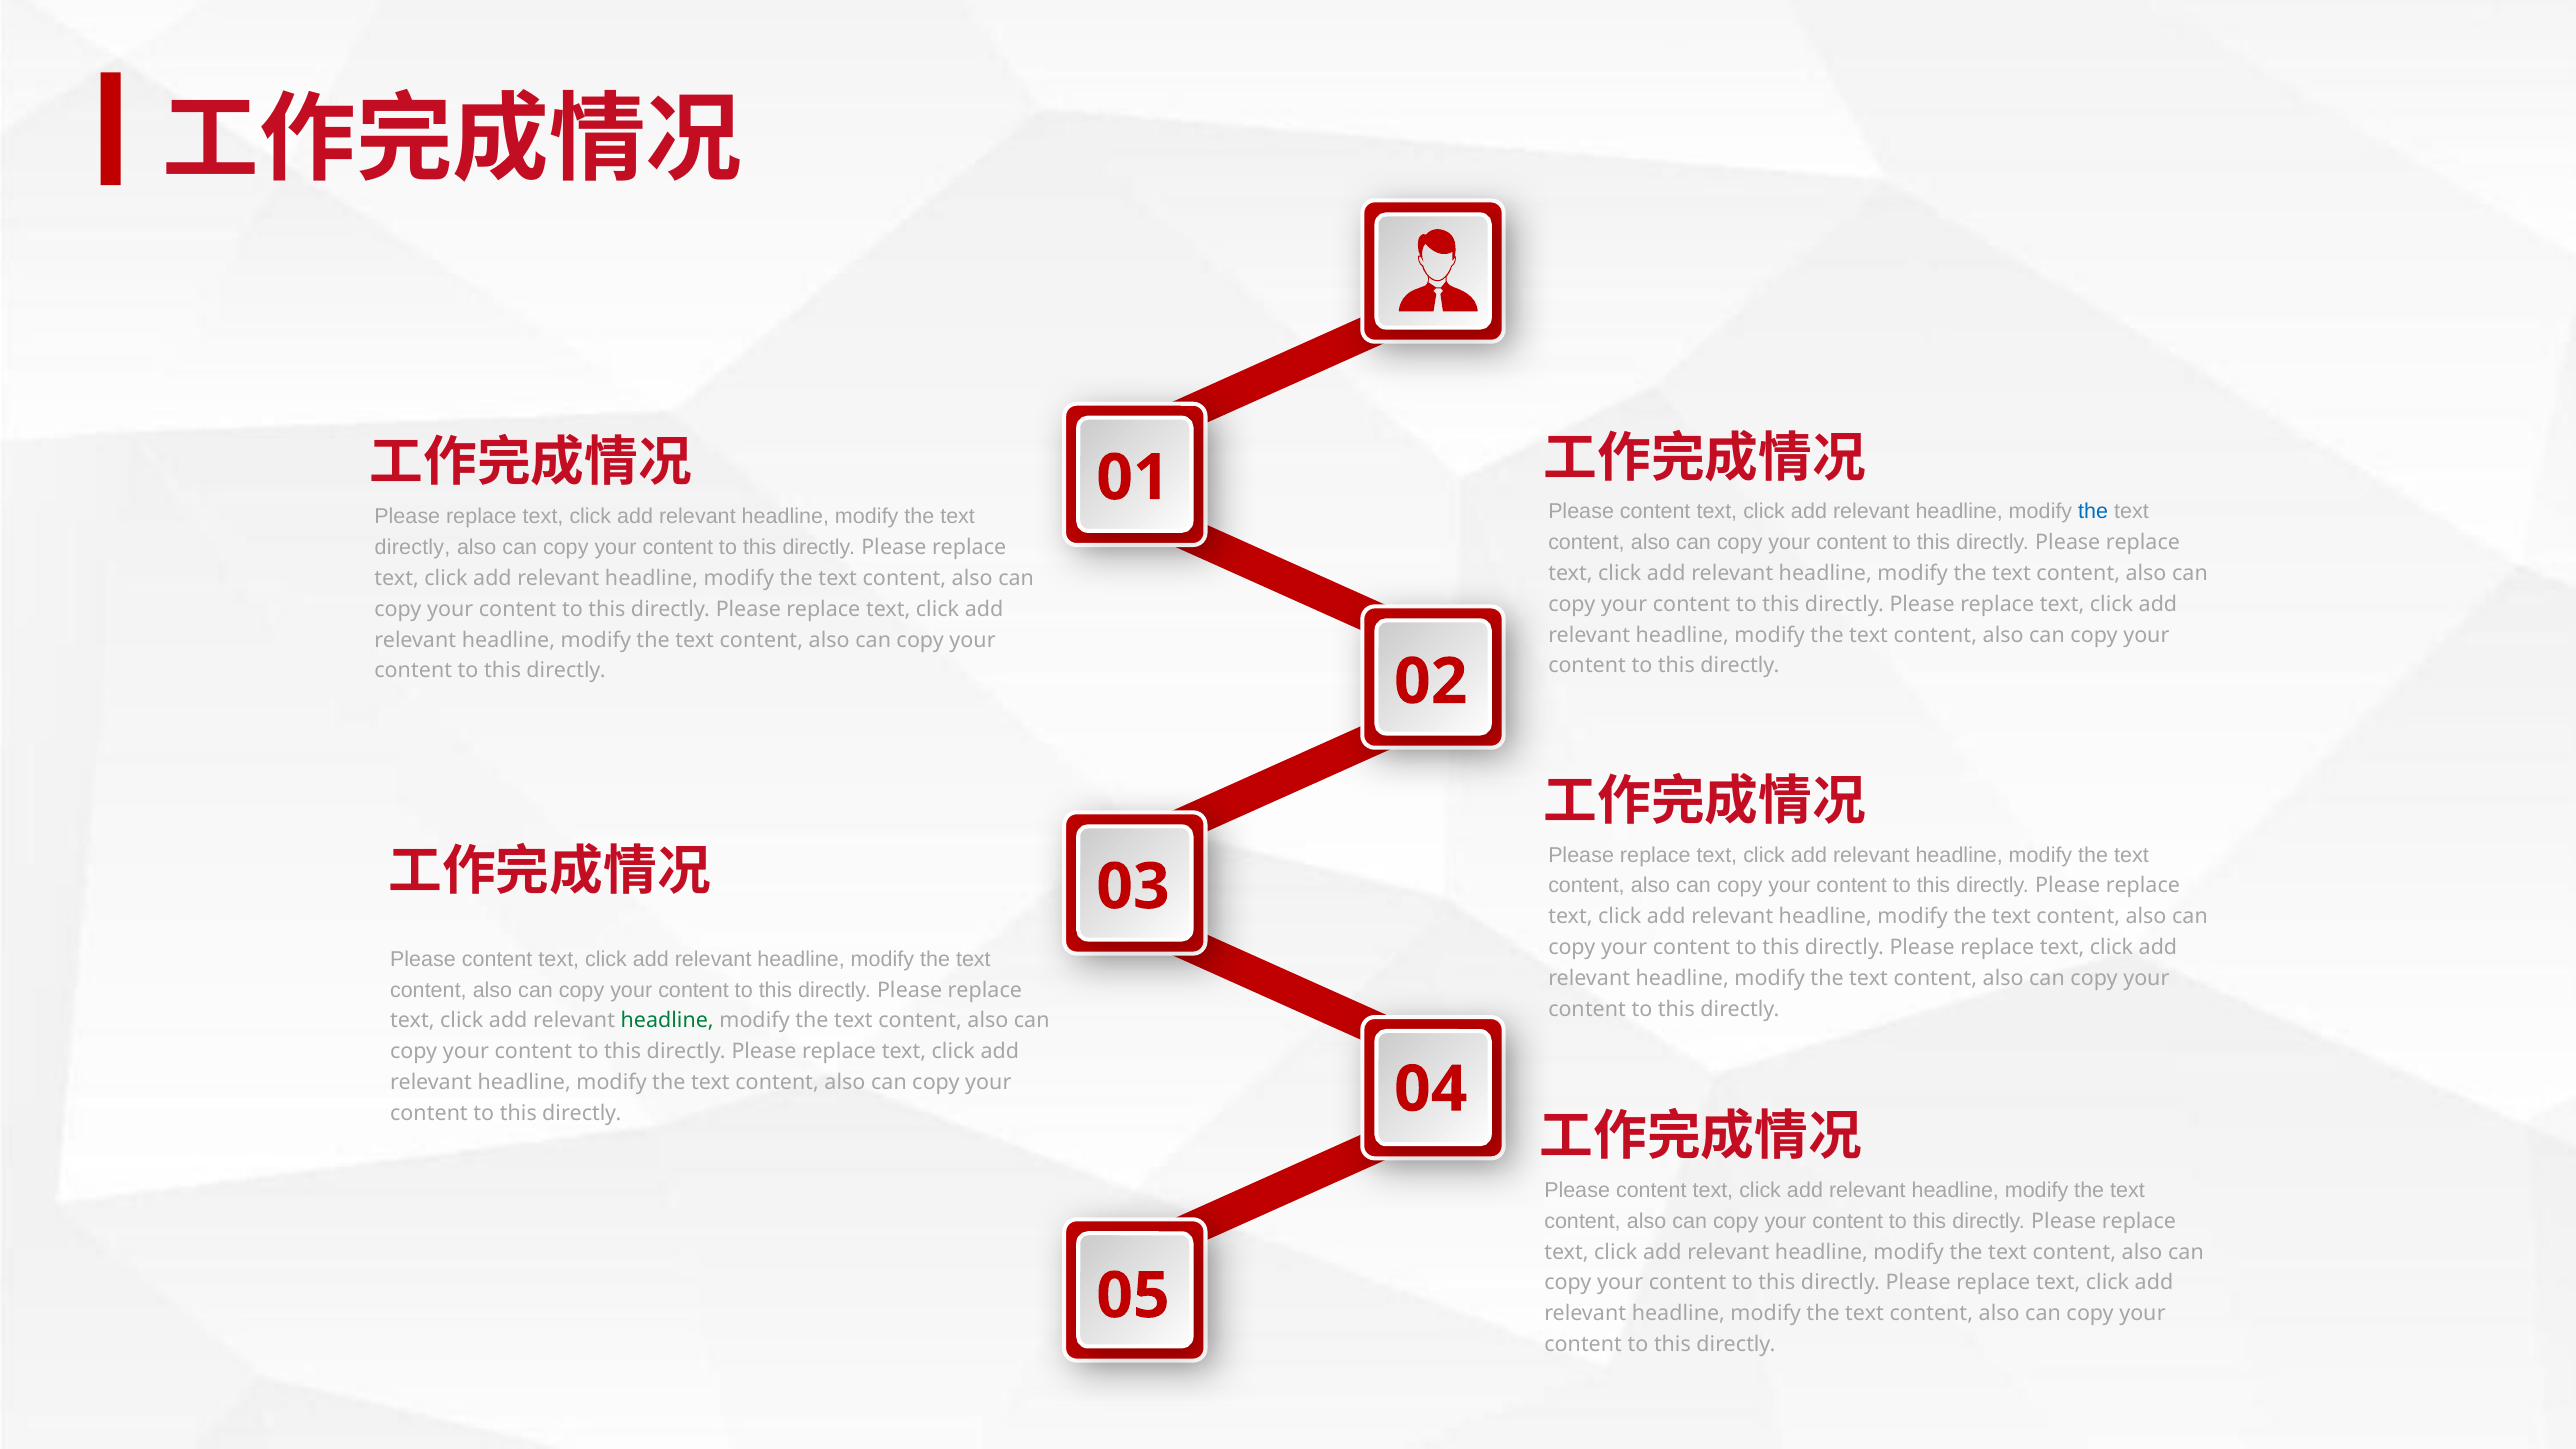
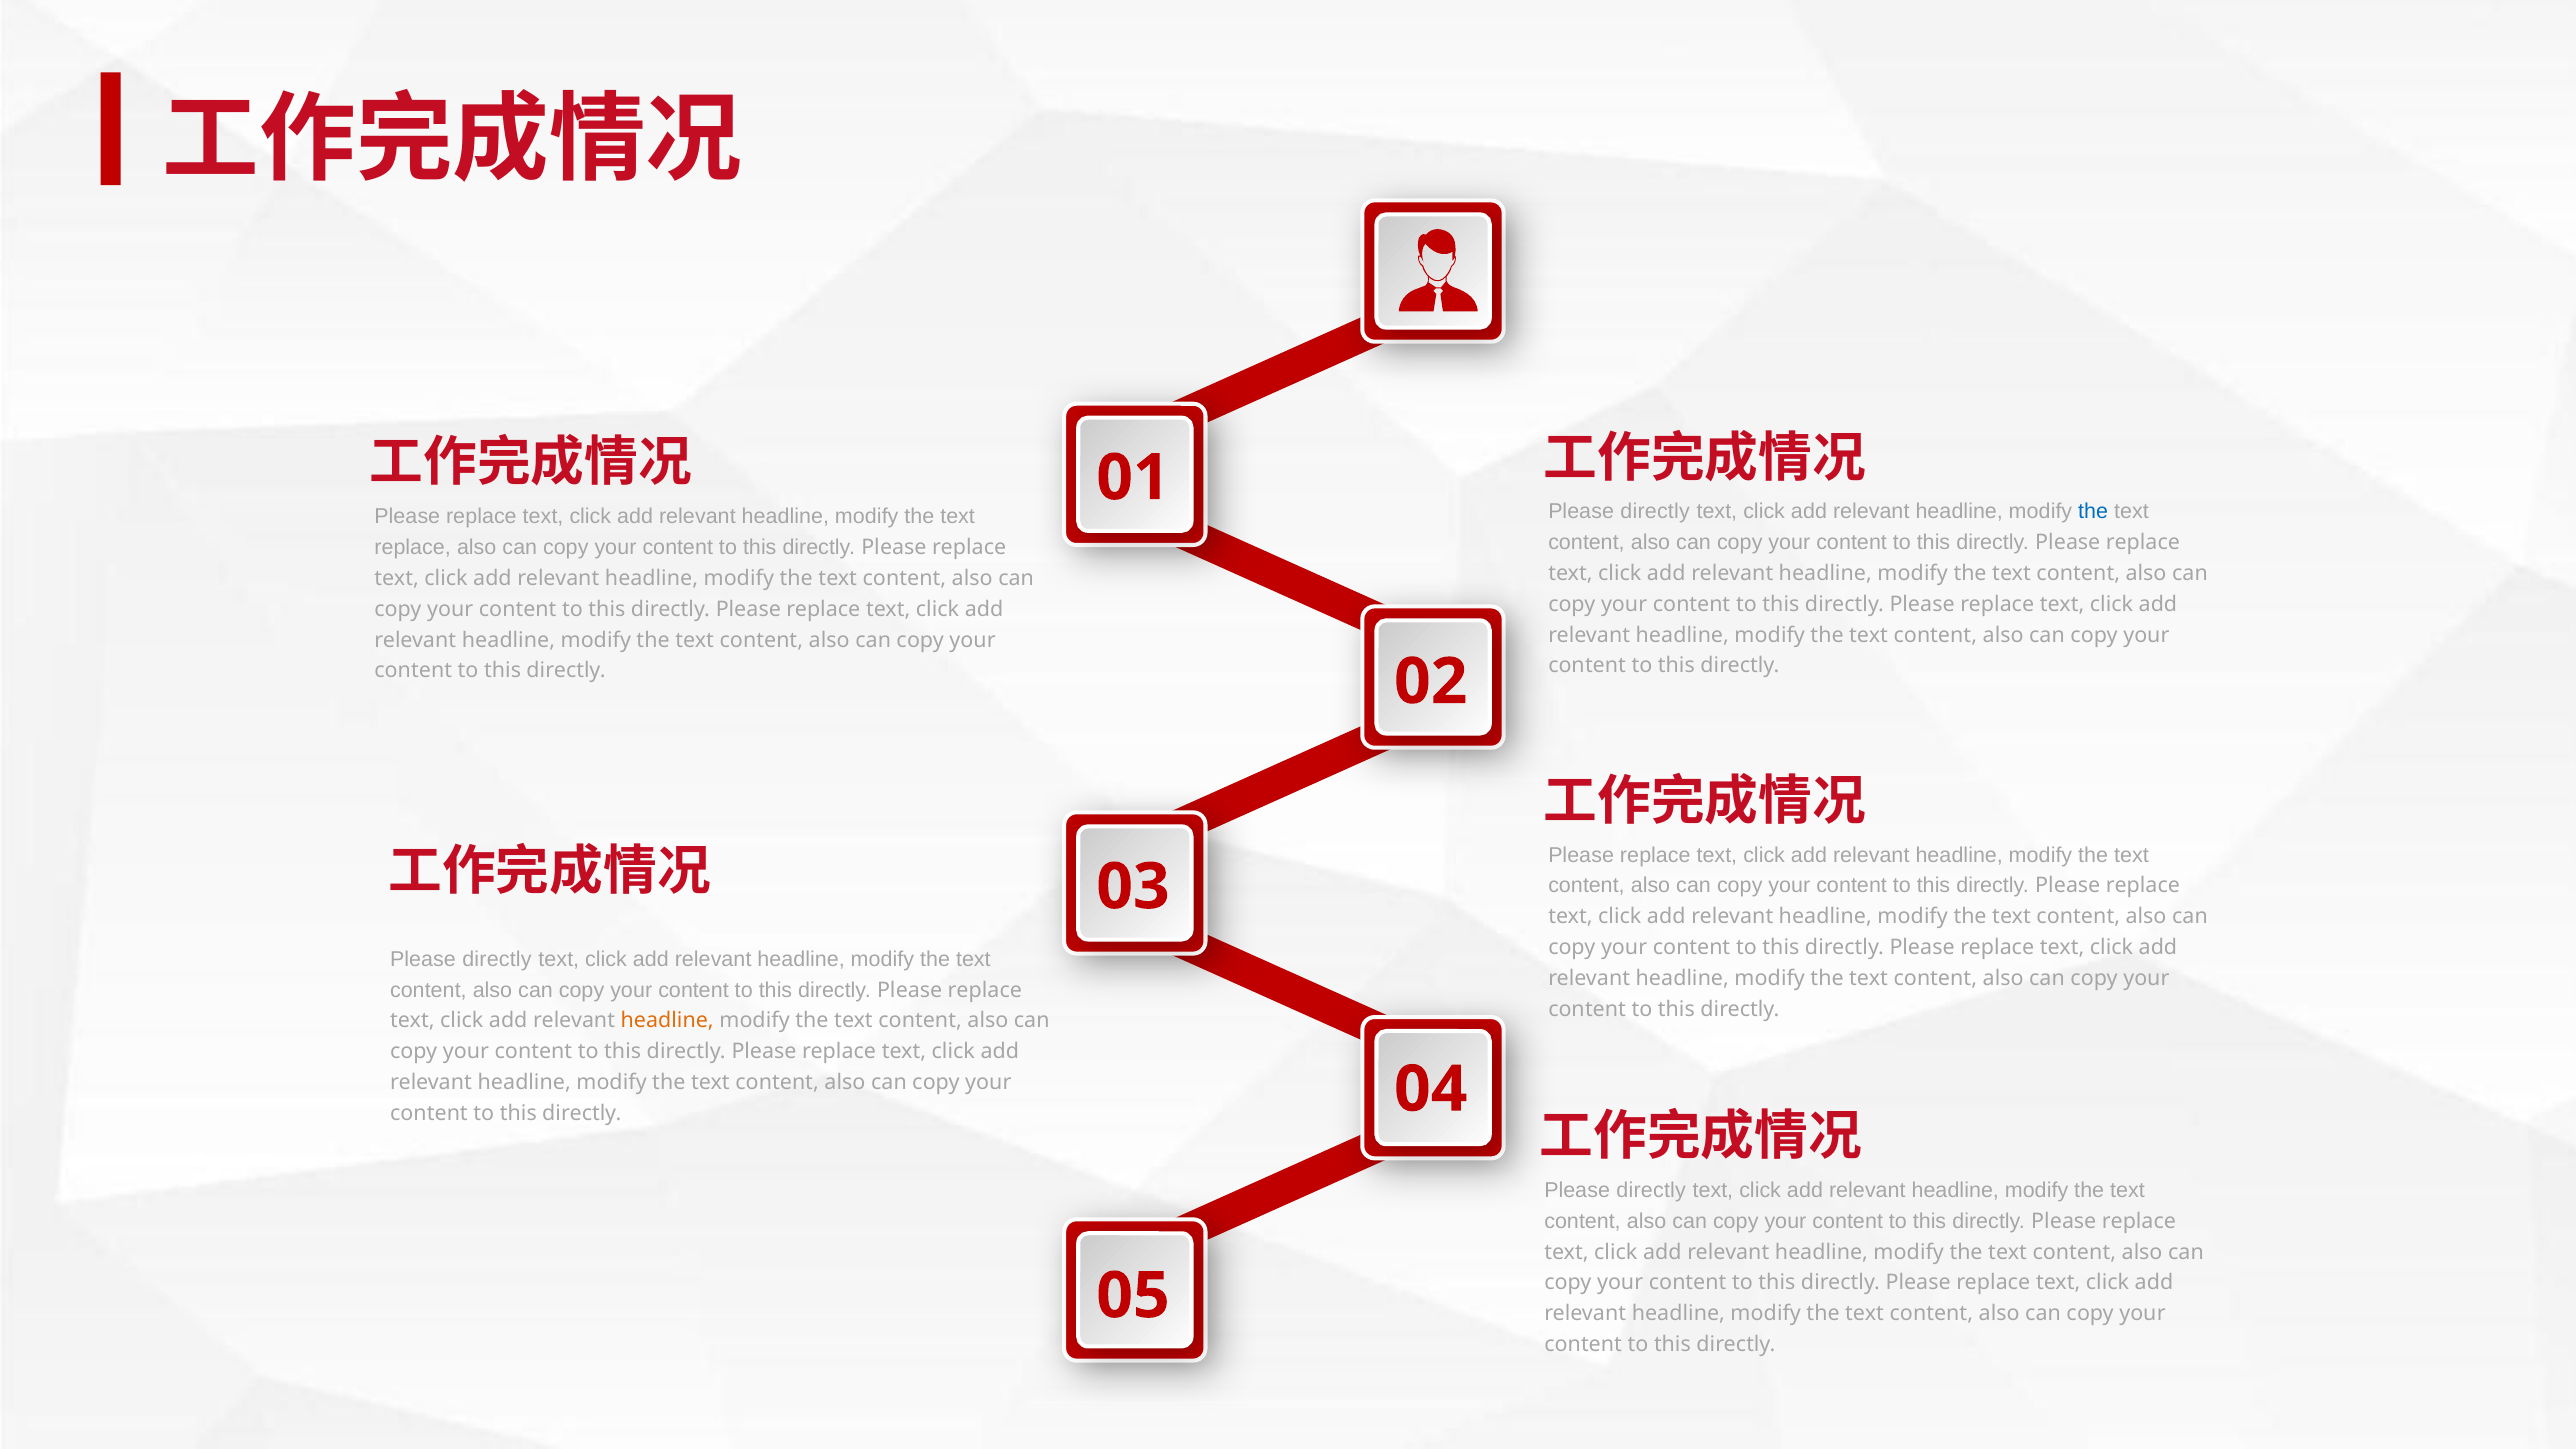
content: content -> directly (1655, 512)
directly: directly -> replace (413, 548)
content: content -> directly (497, 959)
headline colour: green -> orange (667, 1021)
content: content -> directly (1651, 1190)
